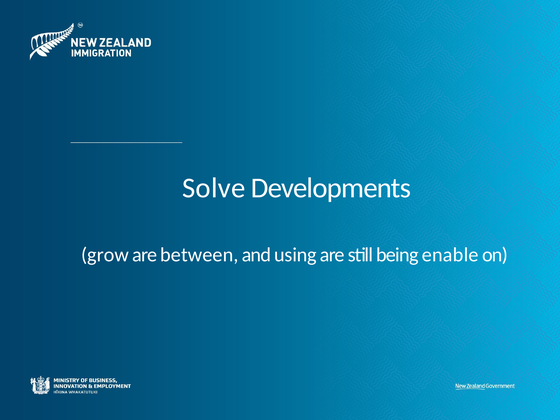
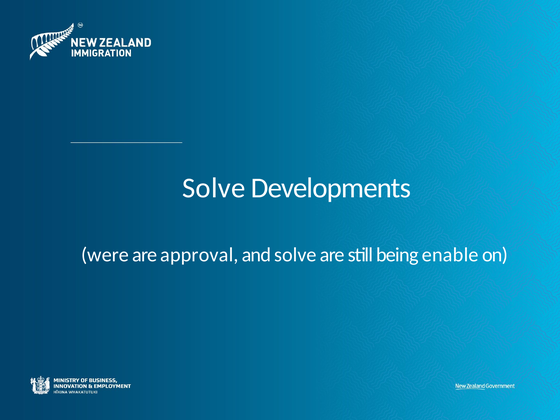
grow: grow -> were (105, 255)
between: between -> approval (199, 255)
and using: using -> solve (295, 255)
